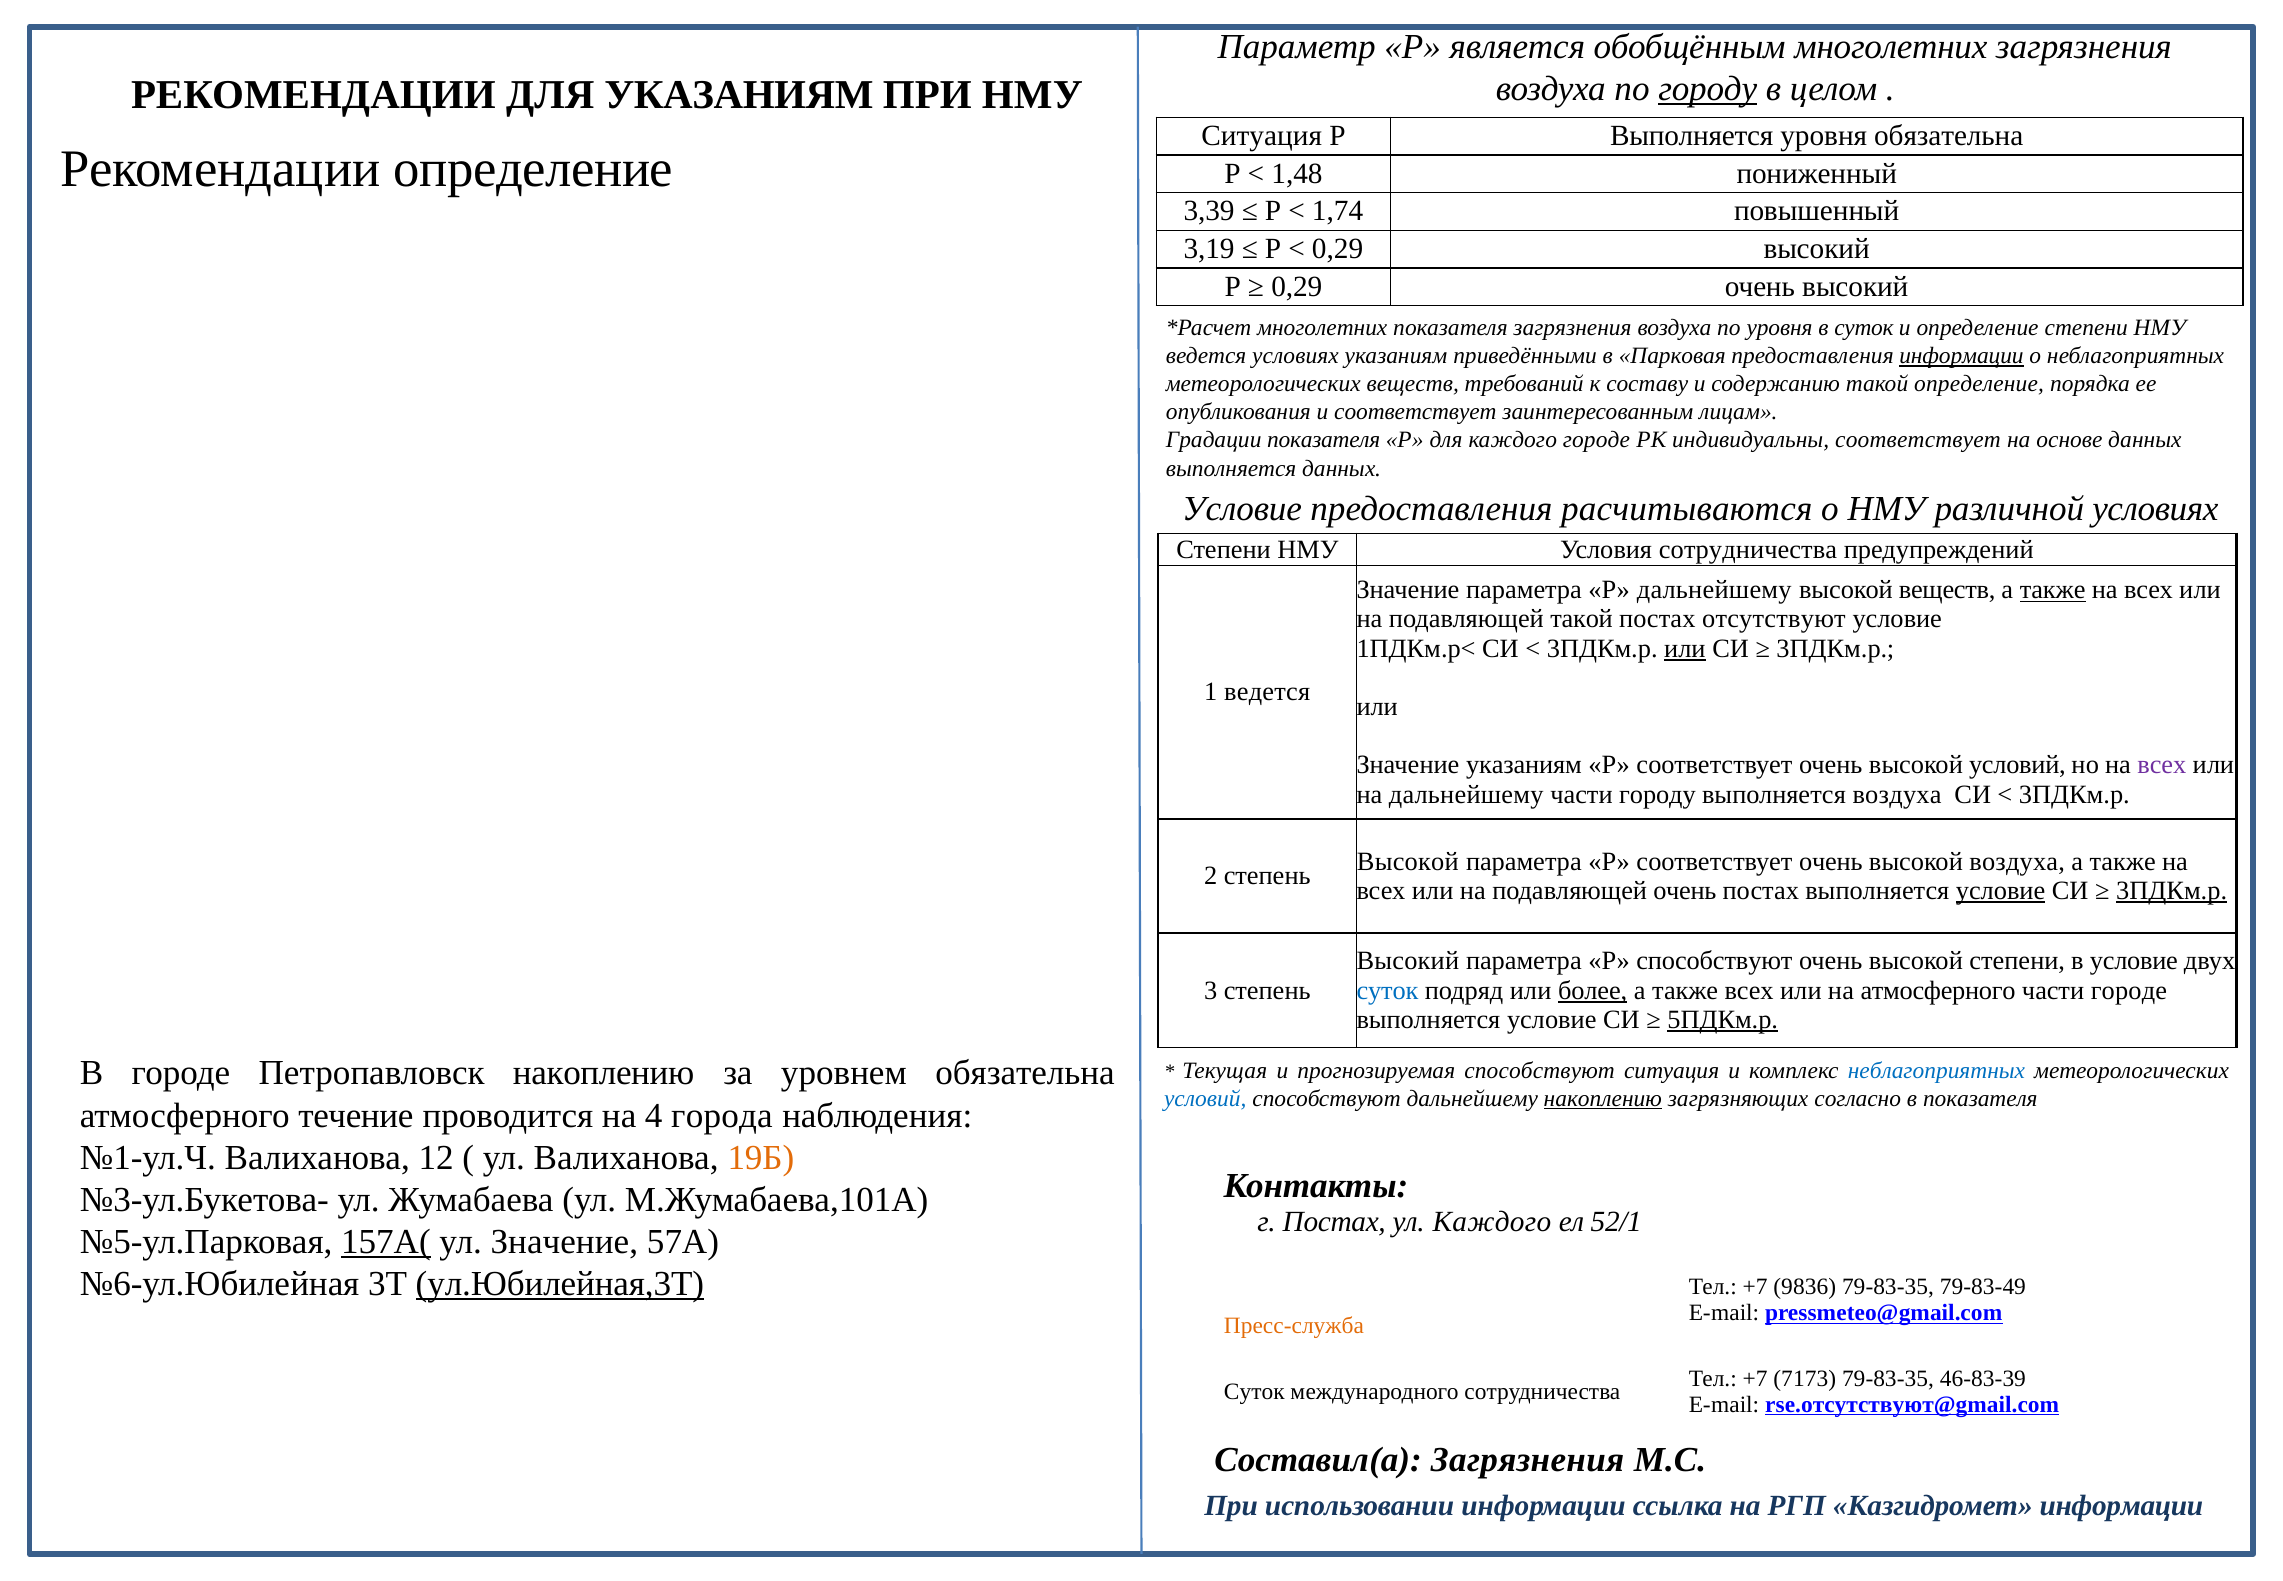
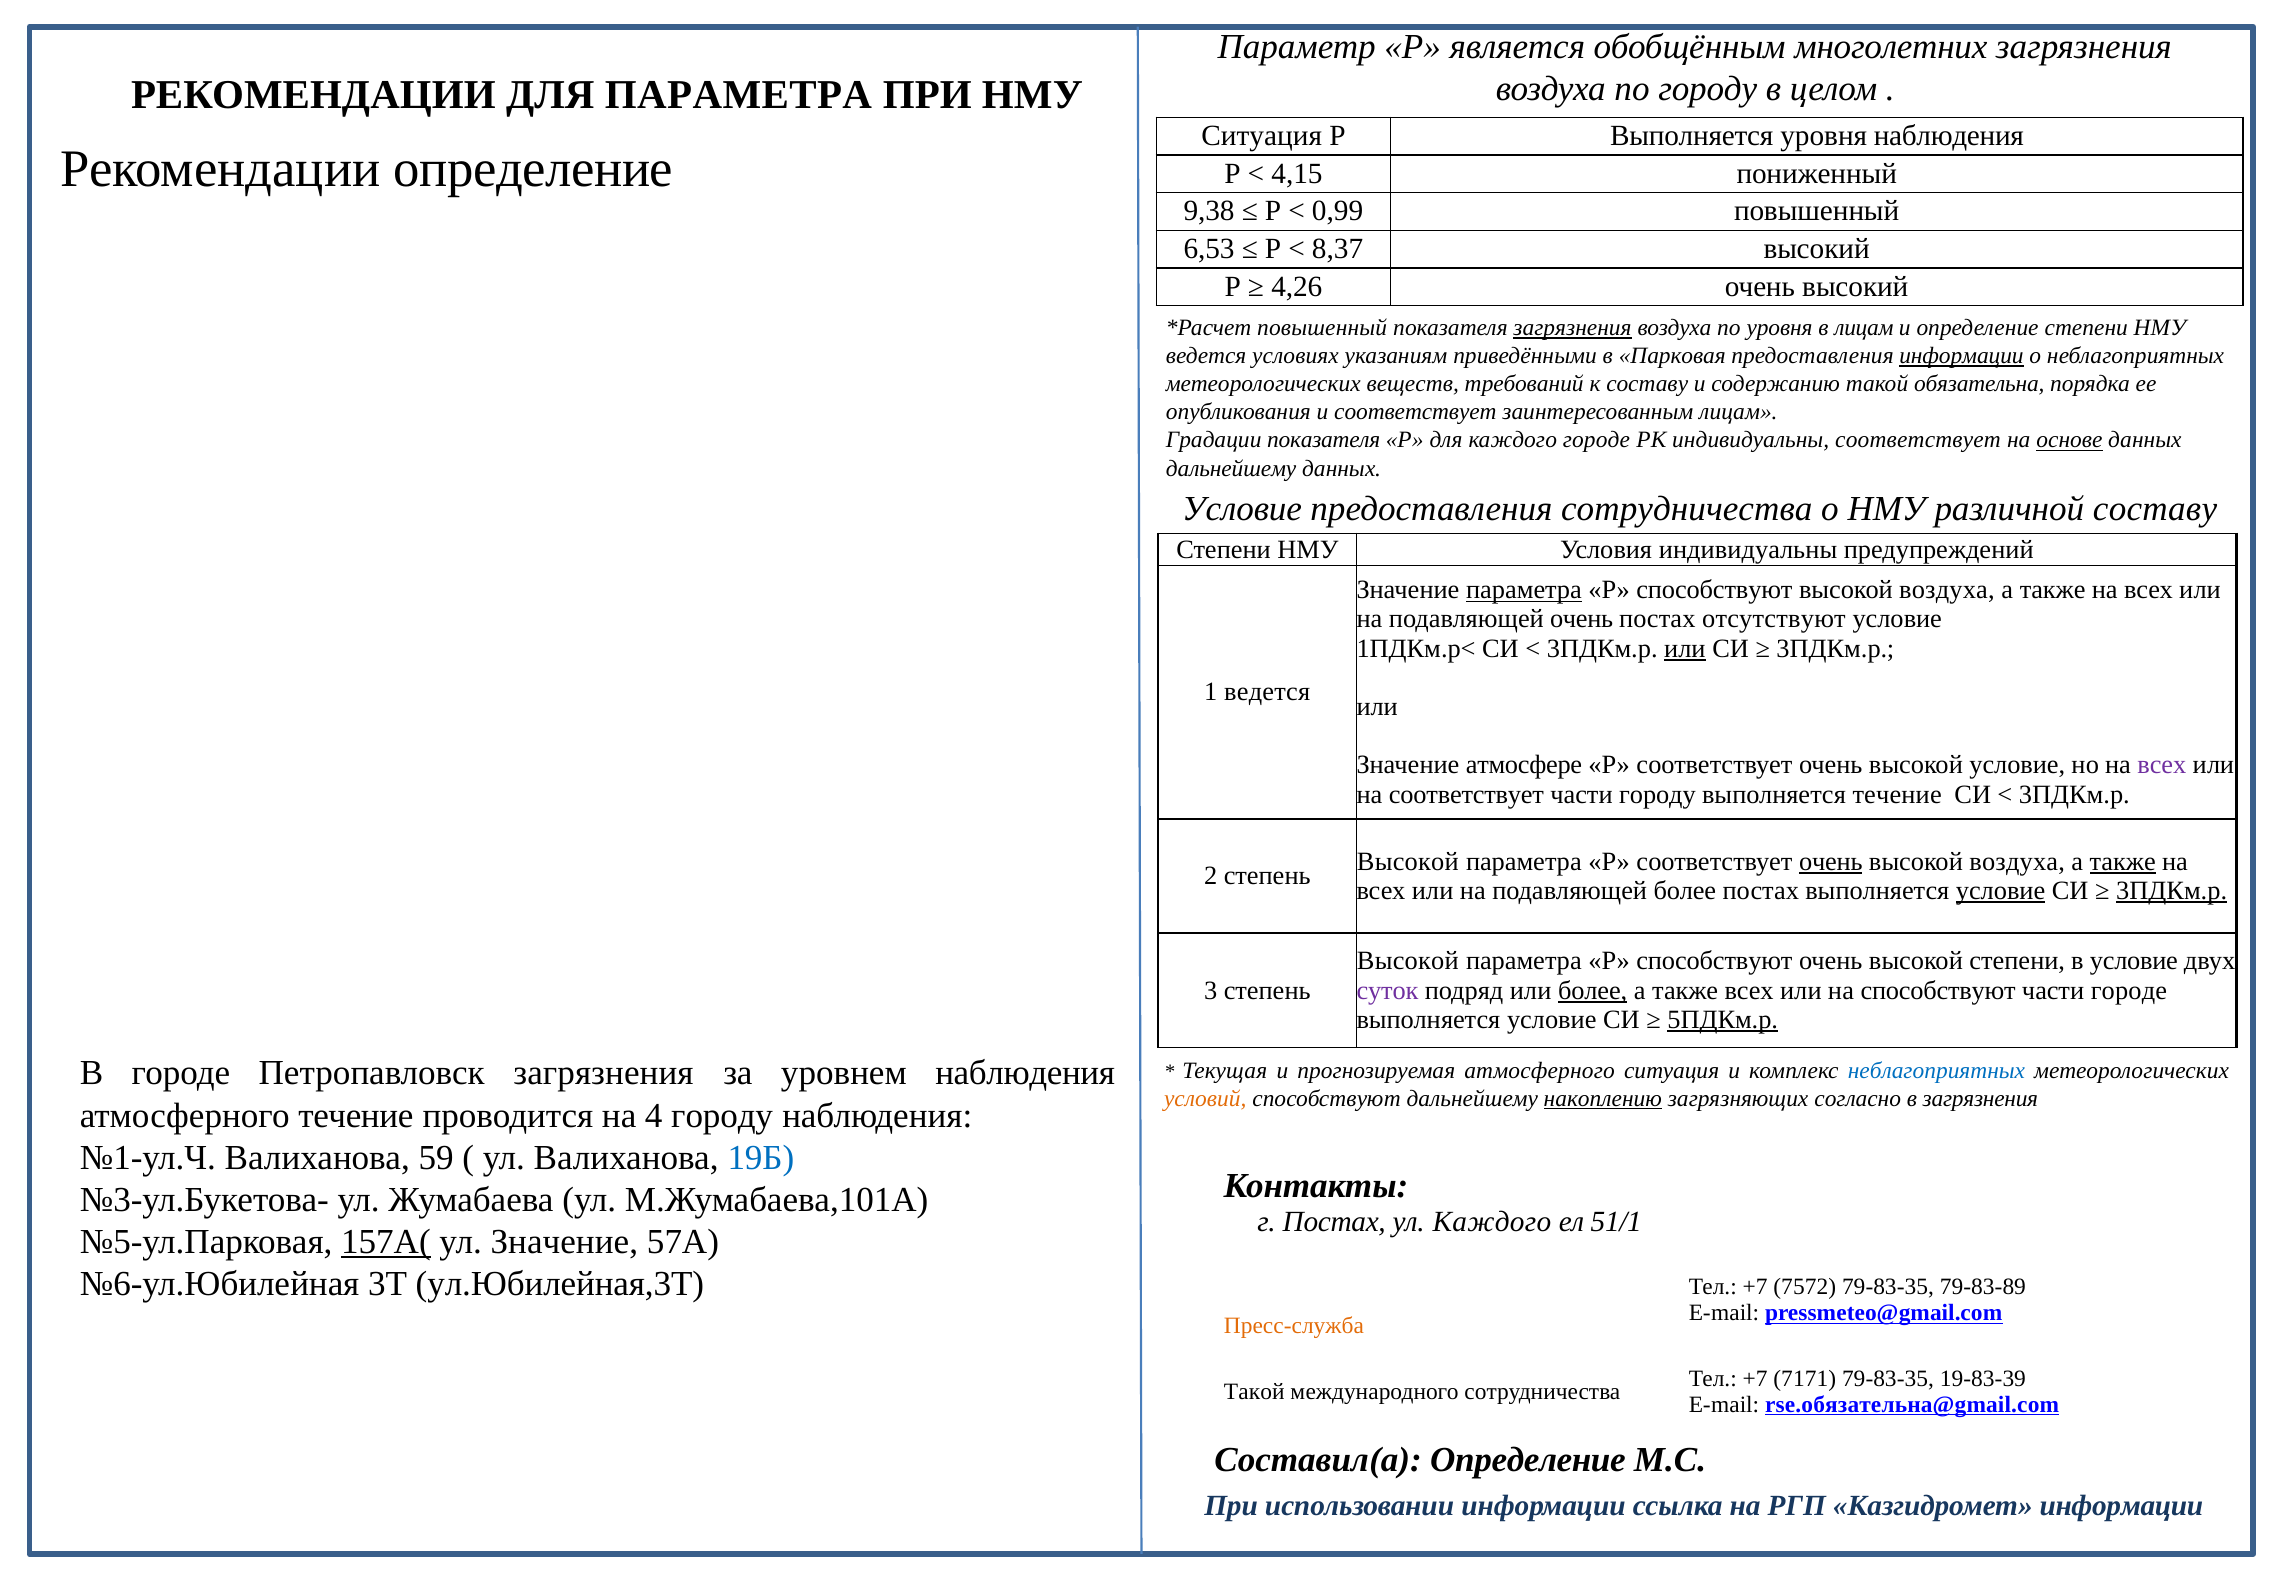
городу underline: present -> none (1708, 89)
ДЛЯ УКАЗАНИЯМ: УКАЗАНИЯМ -> ПАРАМЕТРА (738, 95)
уровня обязательна: обязательна -> наблюдения (1949, 136)
1,48: 1,48 -> 4,15 (1297, 173)
3,39: 3,39 -> 9,38 (1209, 211)
1,74: 1,74 -> 0,99 (1338, 211)
3,19: 3,19 -> 6,53 (1209, 249)
0,29: 0,29 -> 8,37 (1338, 249)
0,29: 0,29 -> 4,26 (1297, 286)
многолетних: многолетних -> повышенный (1322, 328)
загрязнения underline: none -> present (1572, 328)
в суток: суток -> лицам (1864, 328)
такой определение: определение -> обязательна (1979, 384)
основе underline: none -> present (2069, 440)
выполняется: выполняется -> дальнейшему (1231, 468)
предоставления расчитываются: расчитываются -> сотрудничества (1687, 509)
различной условиях: условиях -> составу (2155, 509)
Условия сотрудничества: сотрудничества -> индивидуальны (1748, 549)
параметра underline: none -> present (1524, 590)
дальнейшему: дальнейшему -> способствуют (1714, 590)
веществ: веществ -> воздуха (1947, 590)
также underline: present -> none (2053, 590)
подавляющей такой: такой -> очень (1582, 619)
Значение указаниям: указаниям -> атмосфере (1524, 765)
высокой условий: условий -> условие (2017, 765)
на дальнейшему: дальнейшему -> соответствует (1466, 794)
выполняется воздуха: воздуха -> течение (1897, 794)
очень underline: none -> present (1831, 861)
также underline: none -> present (2123, 861)
подавляющей очень: очень -> более (1685, 891)
Высокий: Высокий -> Высокой (1408, 961)
суток colour: blue -> purple (1388, 990)
на атмосферного: атмосферного -> способствуют (1938, 990)
Петропавловск накоплению: накоплению -> загрязнения (603, 1073)
уровнем обязательна: обязательна -> наблюдения (1025, 1073)
прогнозируемая способствуют: способствуют -> атмосферного (1540, 1070)
условий colour: blue -> orange (1205, 1098)
в показателя: показателя -> загрязнения (1980, 1098)
4 города: города -> городу (722, 1115)
12: 12 -> 59 (436, 1157)
19Б colour: orange -> blue (761, 1157)
52/1: 52/1 -> 51/1 (1616, 1222)
ул.Юбилейная,3Т underline: present -> none (560, 1284)
9836: 9836 -> 7572 (1805, 1287)
79-83-49: 79-83-49 -> 79-83-89 (1983, 1287)
7173: 7173 -> 7171 (1805, 1378)
46-83-39: 46-83-39 -> 19-83-39 (1983, 1378)
Суток: Суток -> Такой (1254, 1391)
rse.отсутствуют@gmail.com: rse.отсутствуют@gmail.com -> rse.обязательна@gmail.com (1912, 1404)
Составил(а Загрязнения: Загрязнения -> Определение (1528, 1459)
